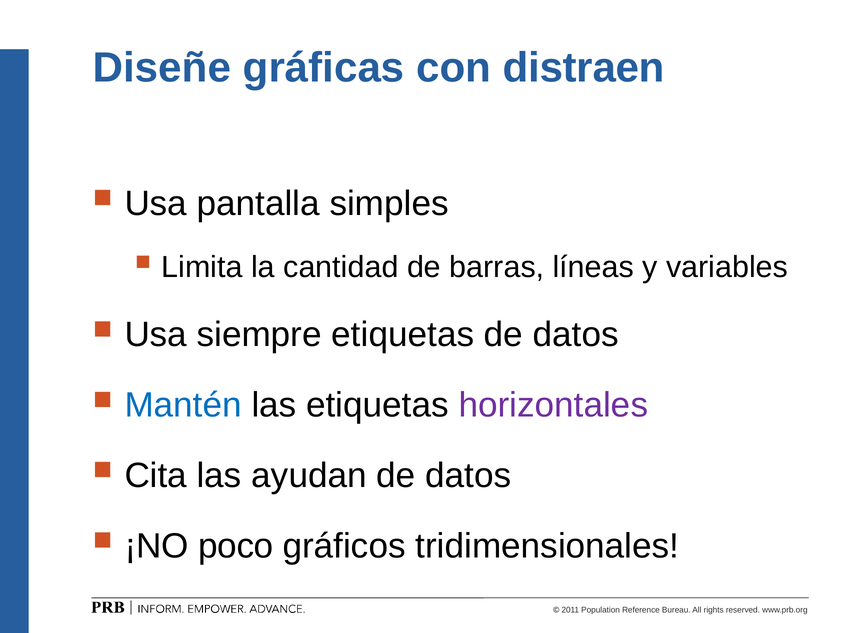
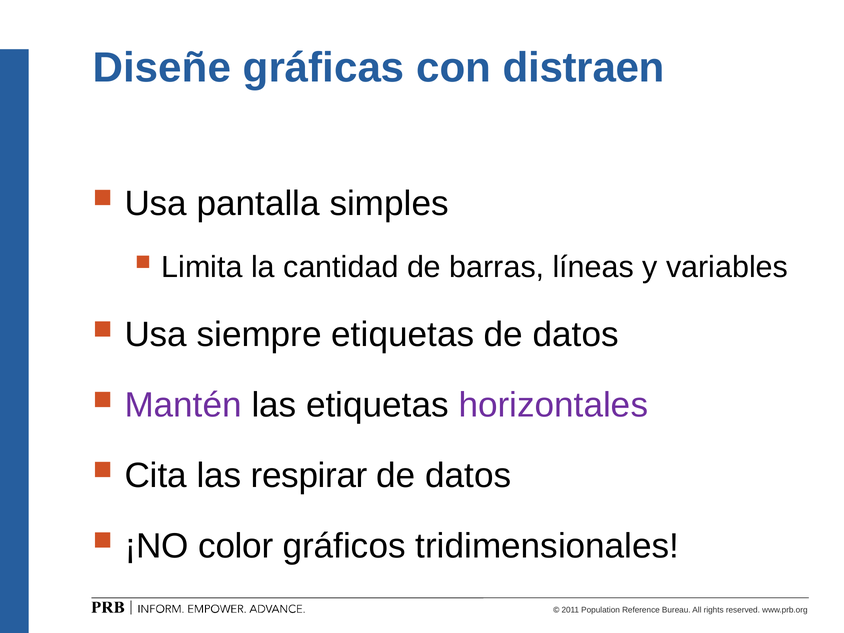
Mantén colour: blue -> purple (183, 405)
ayudan: ayudan -> respirar (309, 476)
poco: poco -> color (236, 546)
